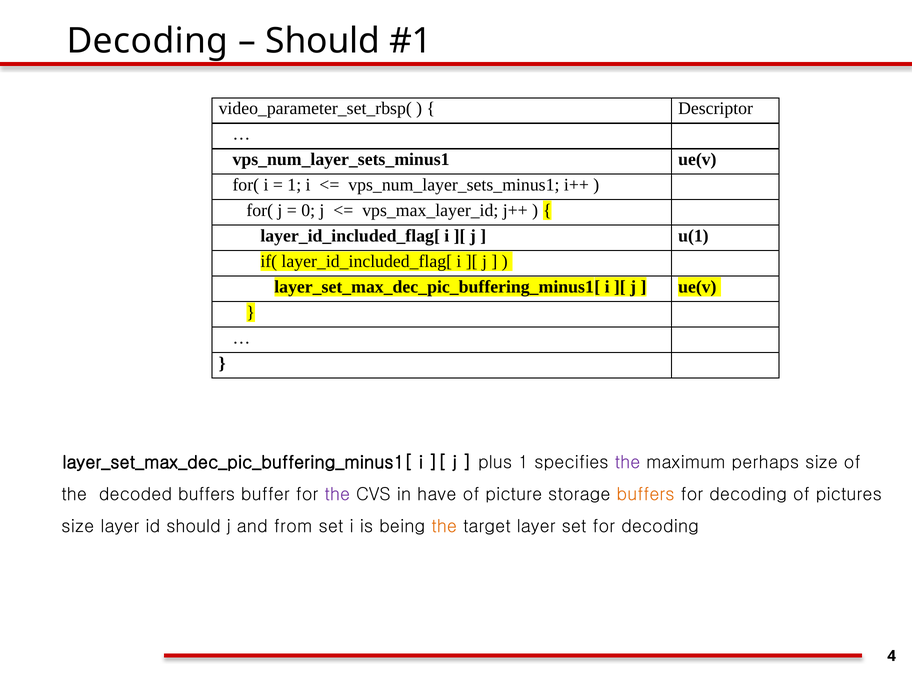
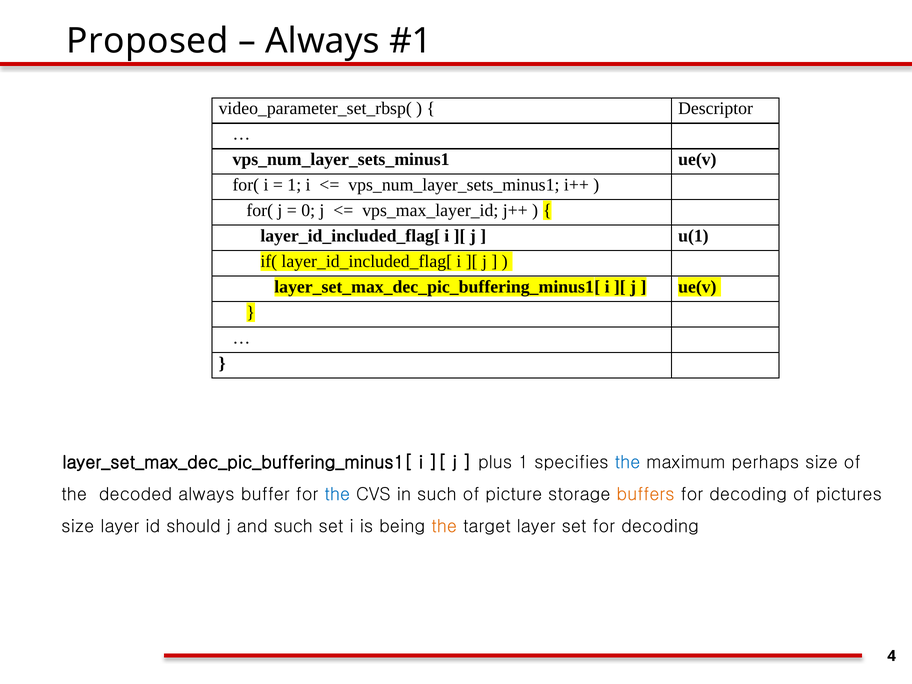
Decoding: Decoding -> Proposed (148, 41)
Should: Should -> Always (323, 41)
the colour: purple -> blue (627, 462)
decoded buffers: buffers -> always (206, 494)
the colour: purple -> blue (337, 494)
in have: have -> such (437, 494)
and from: from -> such (293, 526)
